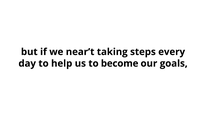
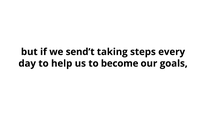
near’t: near’t -> send’t (80, 52)
